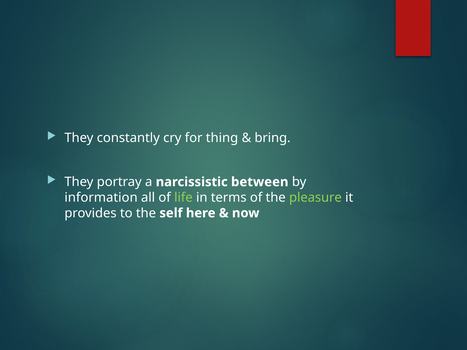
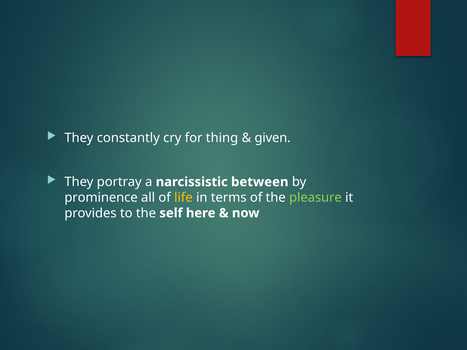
bring: bring -> given (273, 138)
information: information -> prominence (101, 198)
life colour: light green -> yellow (183, 198)
